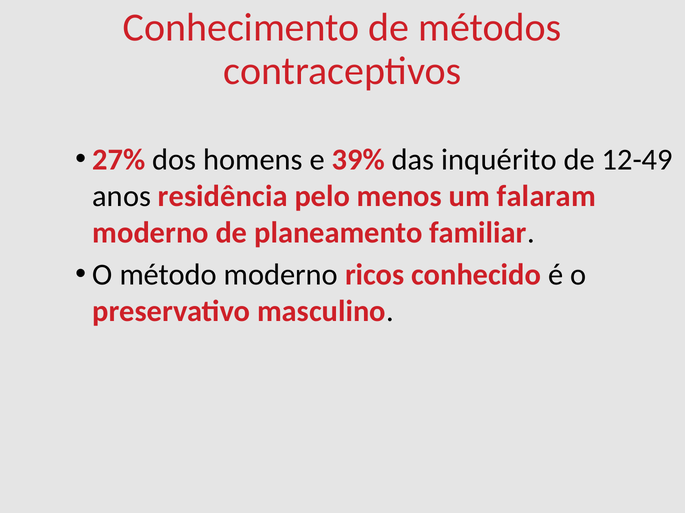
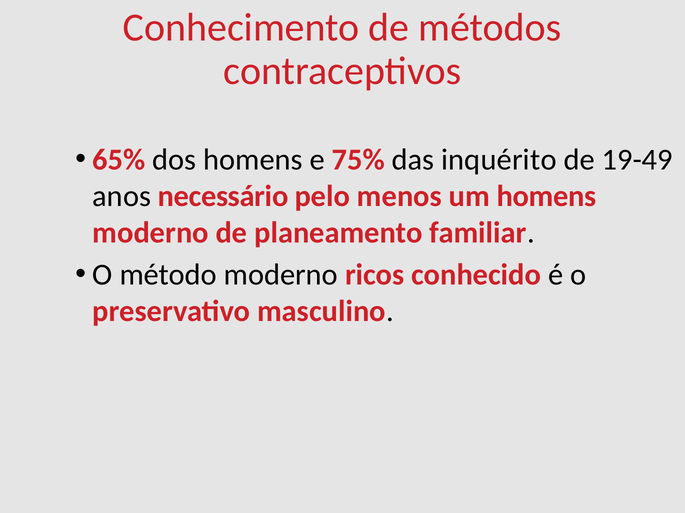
27%: 27% -> 65% (119, 160)
39%: 39% -> 75% (358, 160)
12-49: 12-49 -> 19-49 (637, 160)
residência: residência -> necessário (223, 196)
um falaram: falaram -> homens (547, 196)
